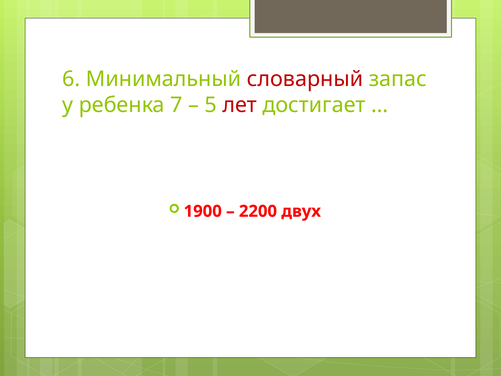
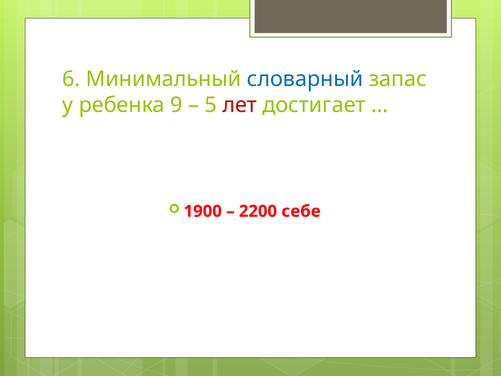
словарный colour: red -> blue (305, 79)
7: 7 -> 9 (176, 105)
двух: двух -> себе (301, 211)
